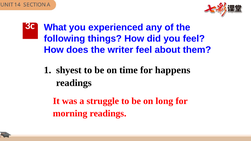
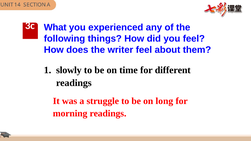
shyest: shyest -> slowly (69, 70)
happens: happens -> different (173, 70)
